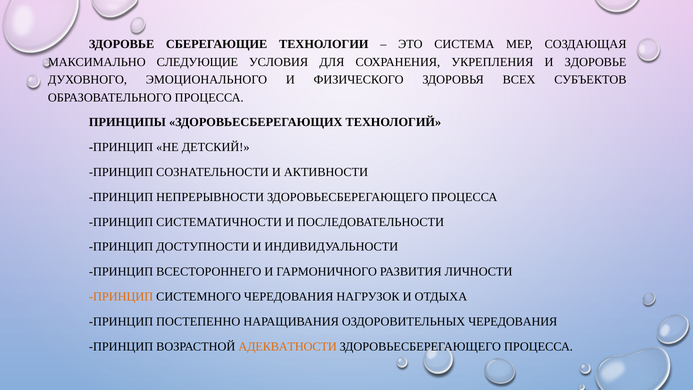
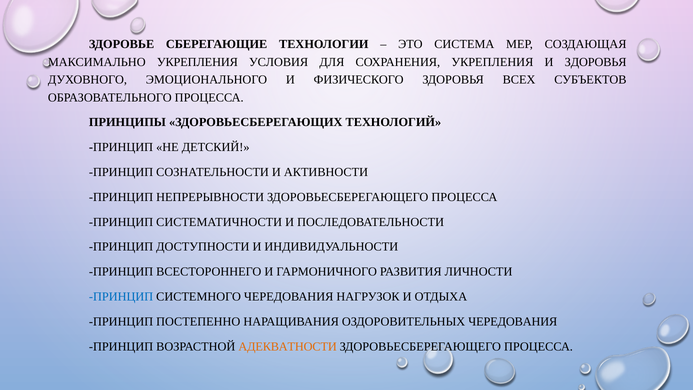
МАКСИМАЛЬНО СЛЕДУЮЩИЕ: СЛЕДУЮЩИЕ -> УКРЕПЛЕНИЯ (197, 62)
И ЗДОРОВЬЕ: ЗДОРОВЬЕ -> ЗДОРОВЬЯ (596, 62)
ПРИНЦИП colour: orange -> blue (121, 297)
